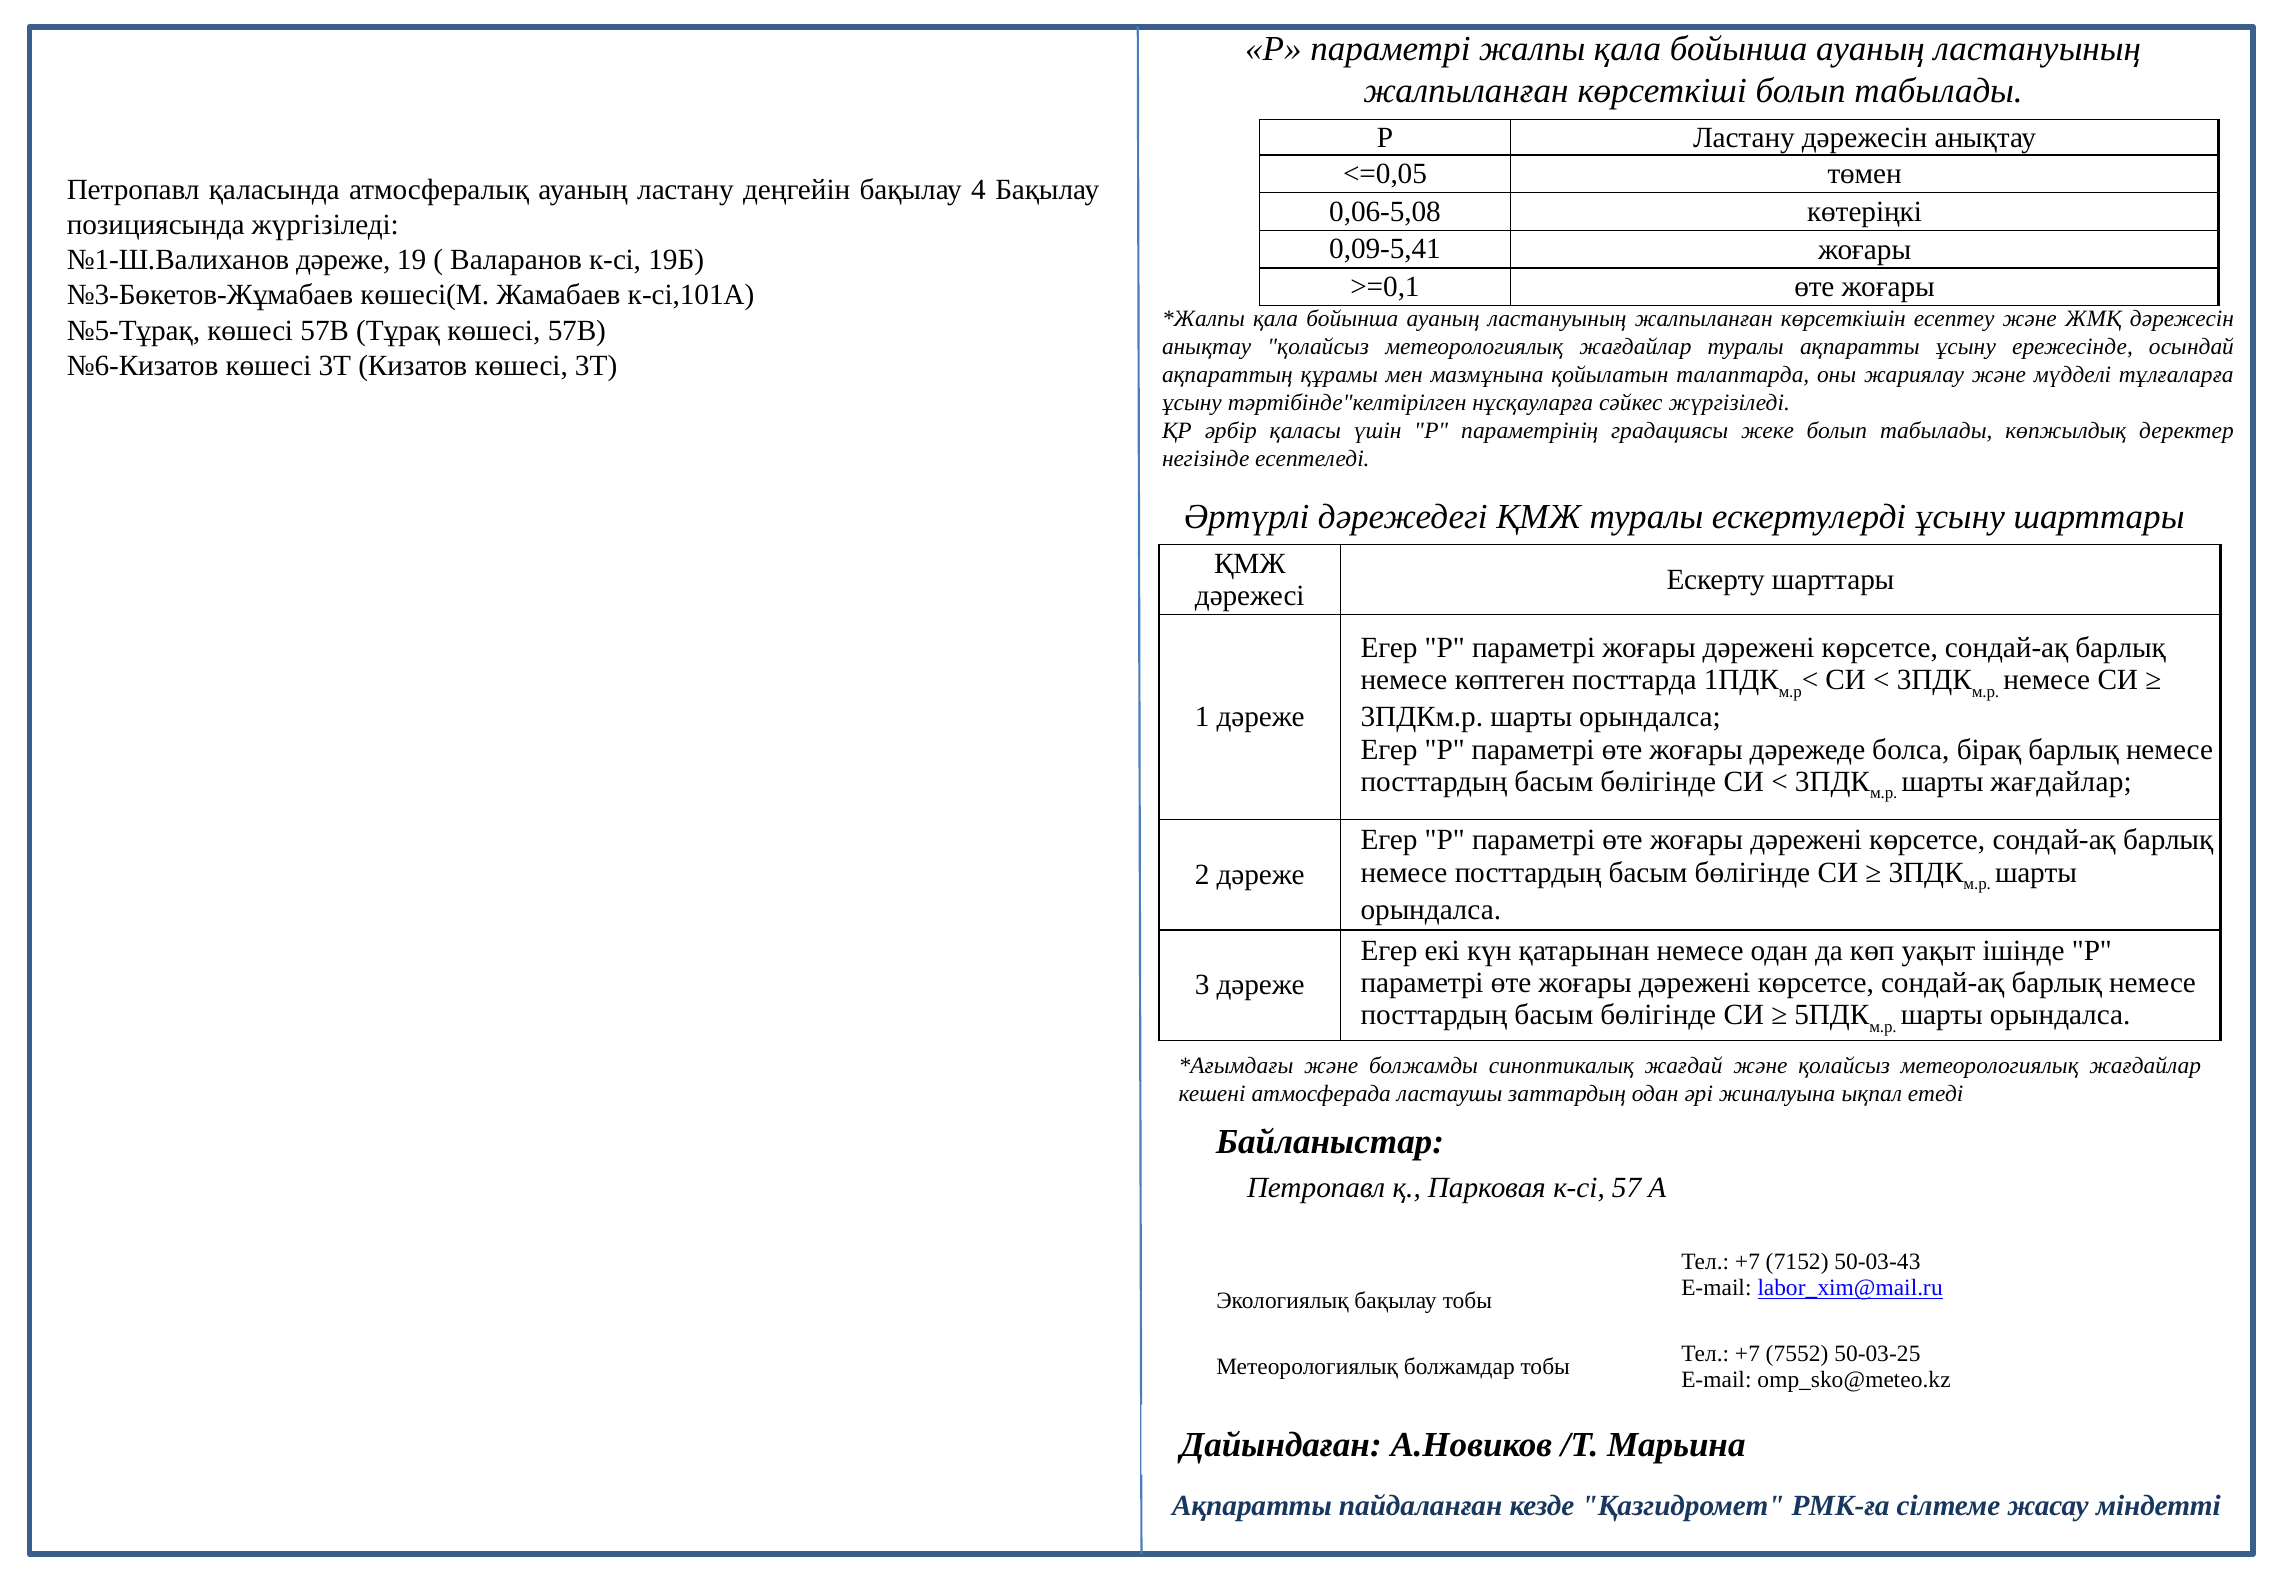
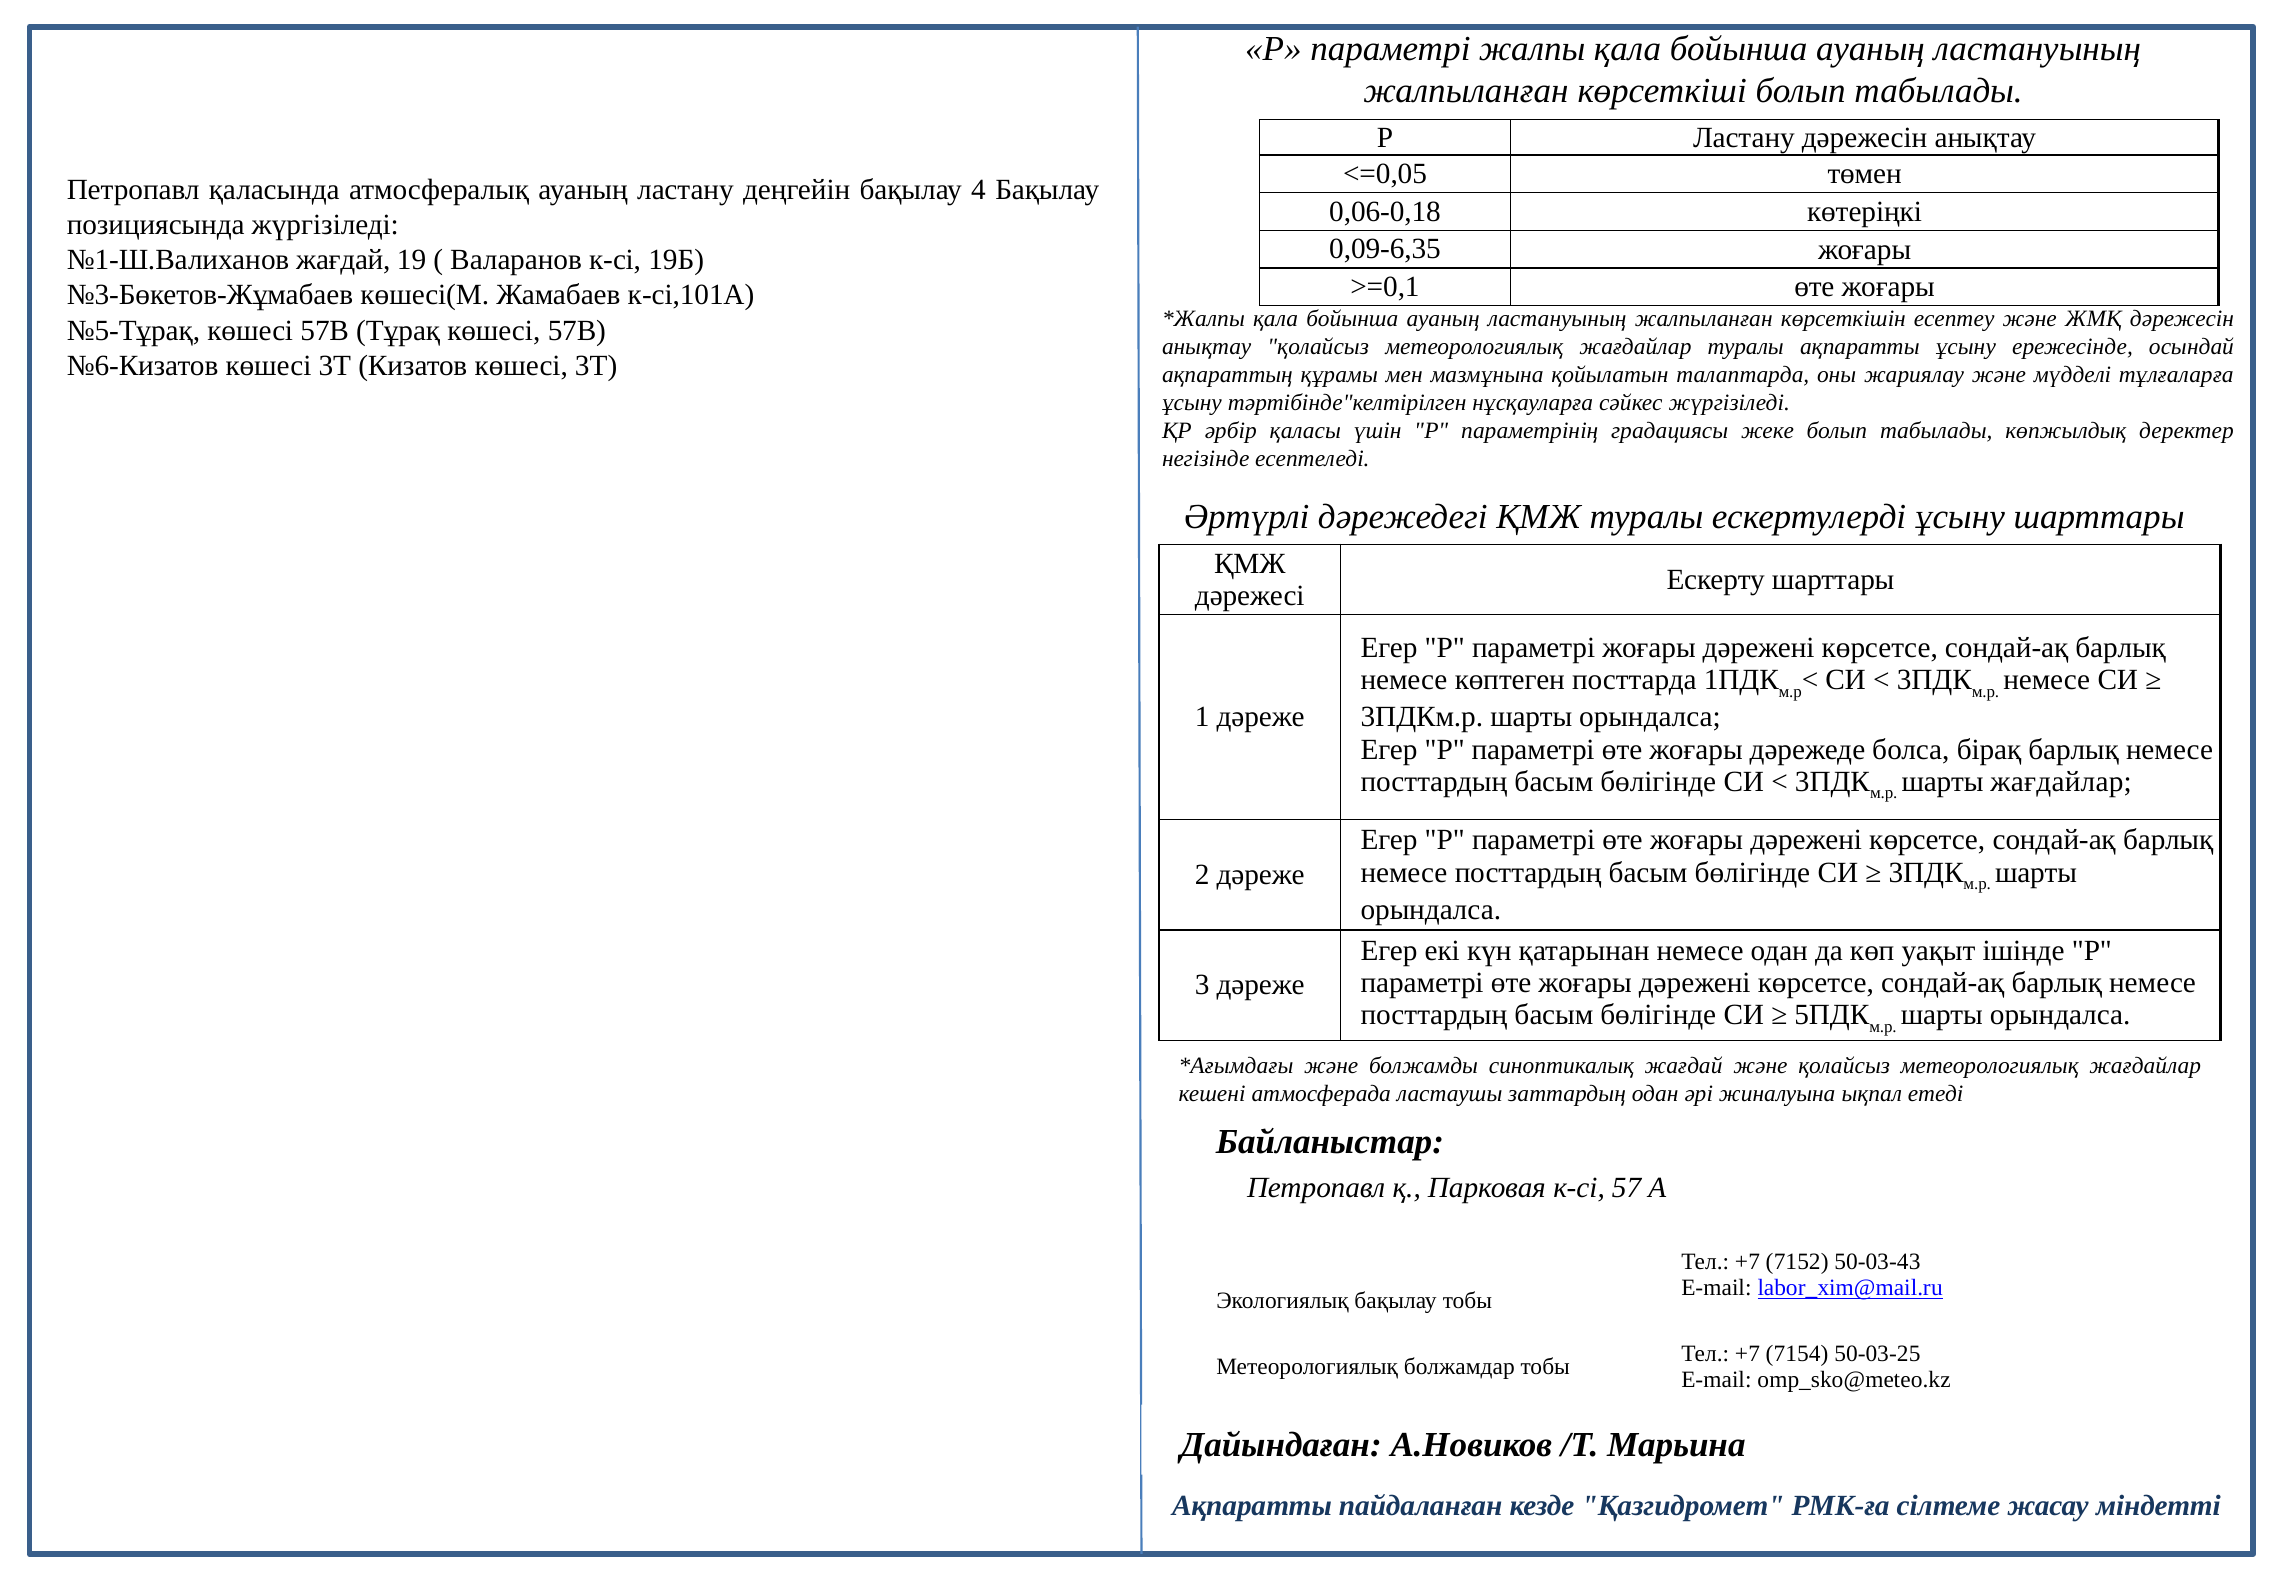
0,06-5,08: 0,06-5,08 -> 0,06-0,18 (1385, 211)
0,09-5,41: 0,09-5,41 -> 0,09-6,35 (1385, 249)
№1-Ш.Валиханов дәреже: дәреже -> жағдай (343, 260)
7552: 7552 -> 7154 (1797, 1353)
